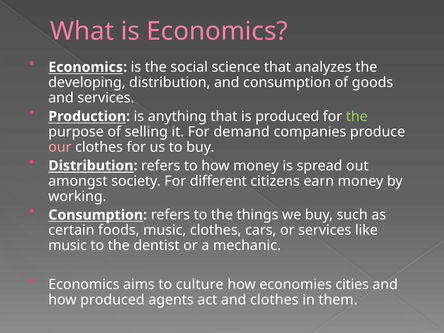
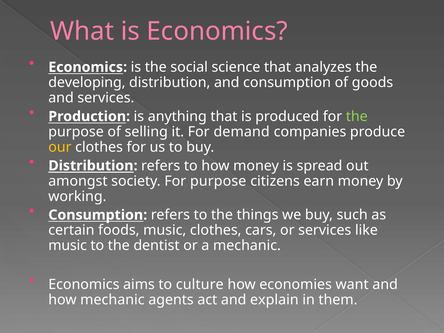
our colour: pink -> yellow (60, 147)
For different: different -> purpose (218, 181)
cities: cities -> want (352, 285)
how produced: produced -> mechanic (112, 300)
and clothes: clothes -> explain (274, 300)
